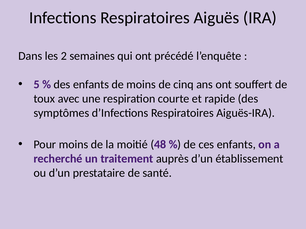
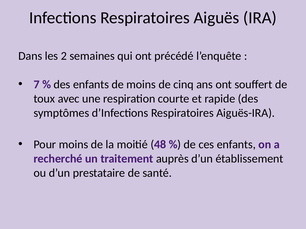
5: 5 -> 7 (37, 85)
